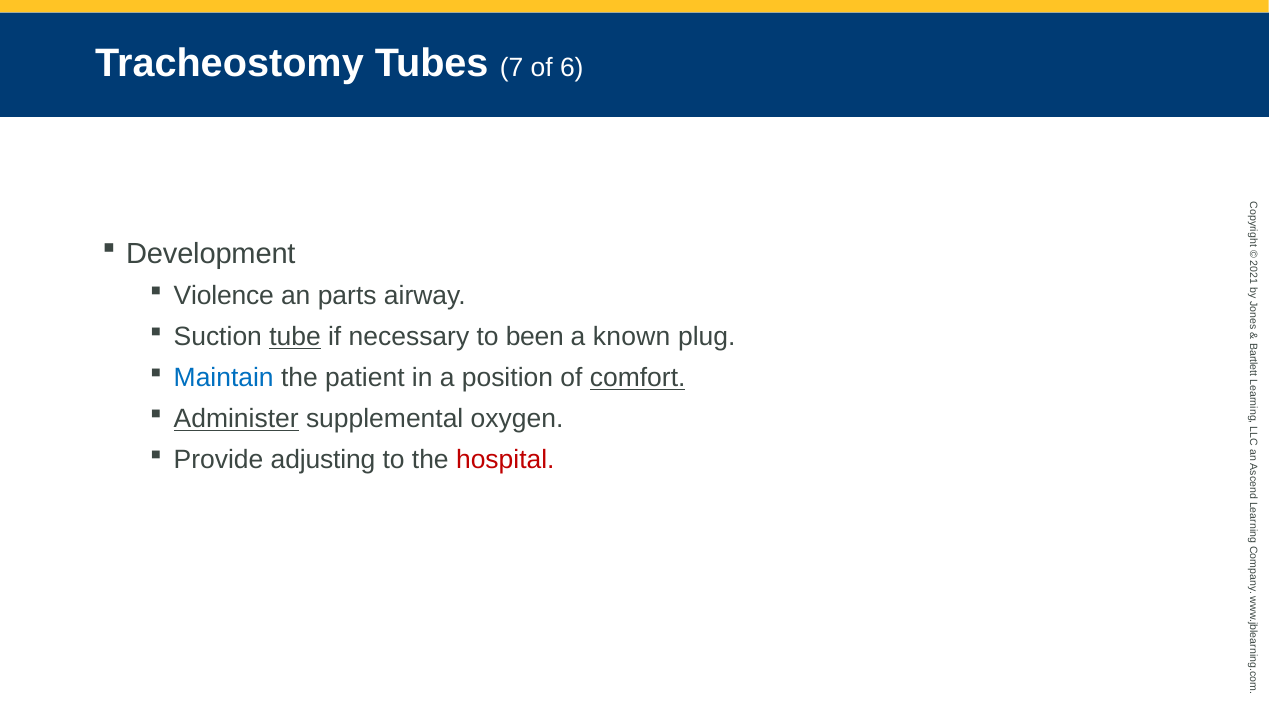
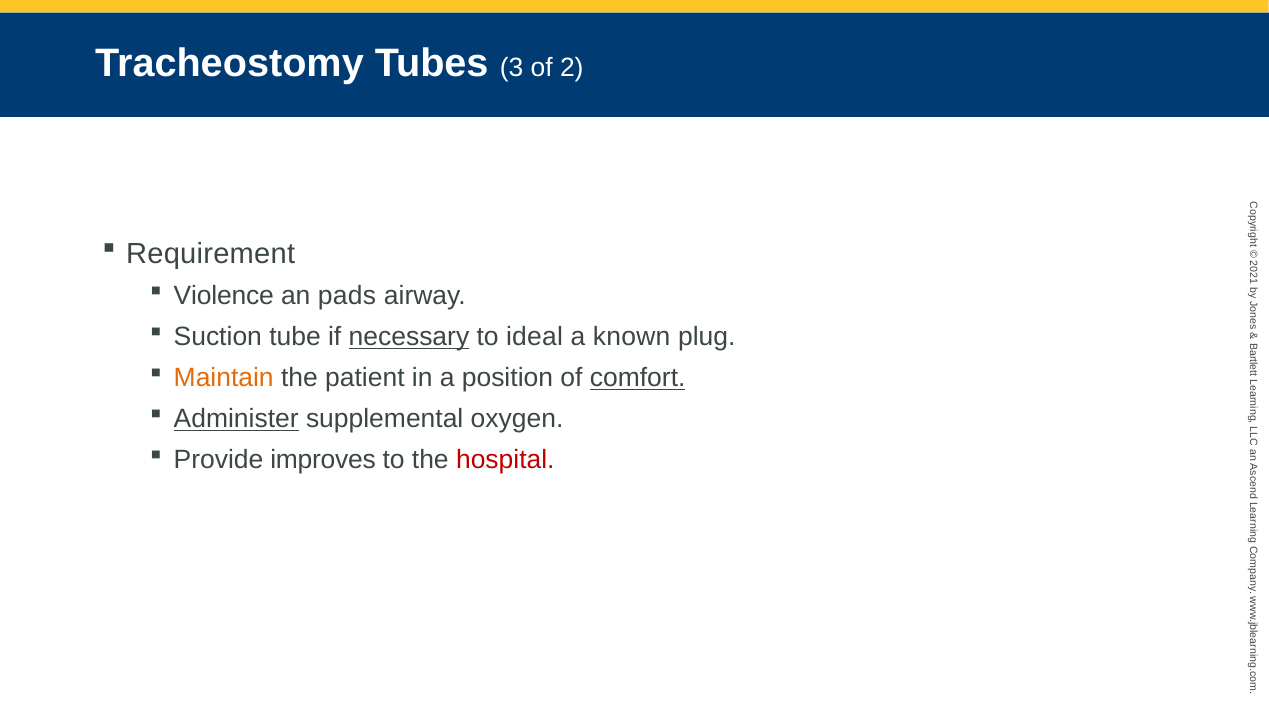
7: 7 -> 3 (512, 68)
of 6: 6 -> 2 (572, 68)
Development: Development -> Requirement (211, 254)
parts: parts -> pads (347, 296)
tube underline: present -> none (295, 337)
necessary underline: none -> present (409, 337)
been: been -> ideal (535, 337)
Maintain colour: blue -> orange (224, 378)
adjusting: adjusting -> improves (323, 460)
